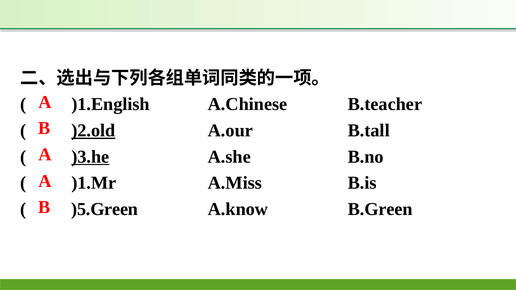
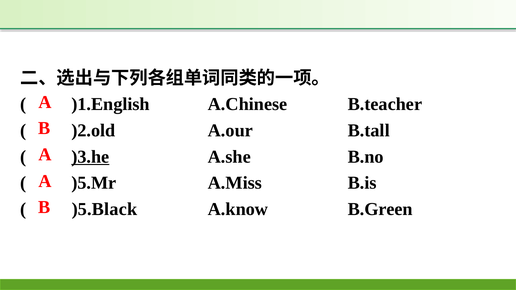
)2.old underline: present -> none (93, 131)
)1.Mr: )1.Mr -> )5.Mr (94, 183)
)5.Green: )5.Green -> )5.Black (104, 209)
